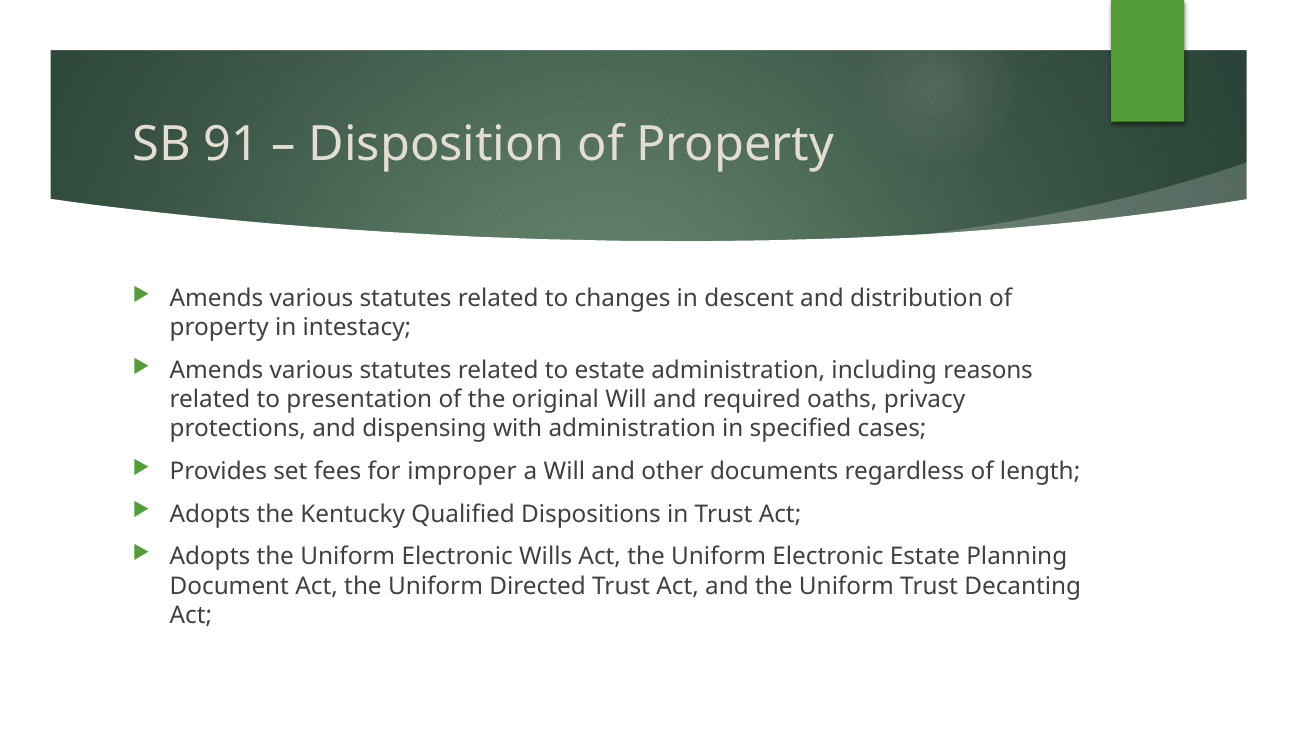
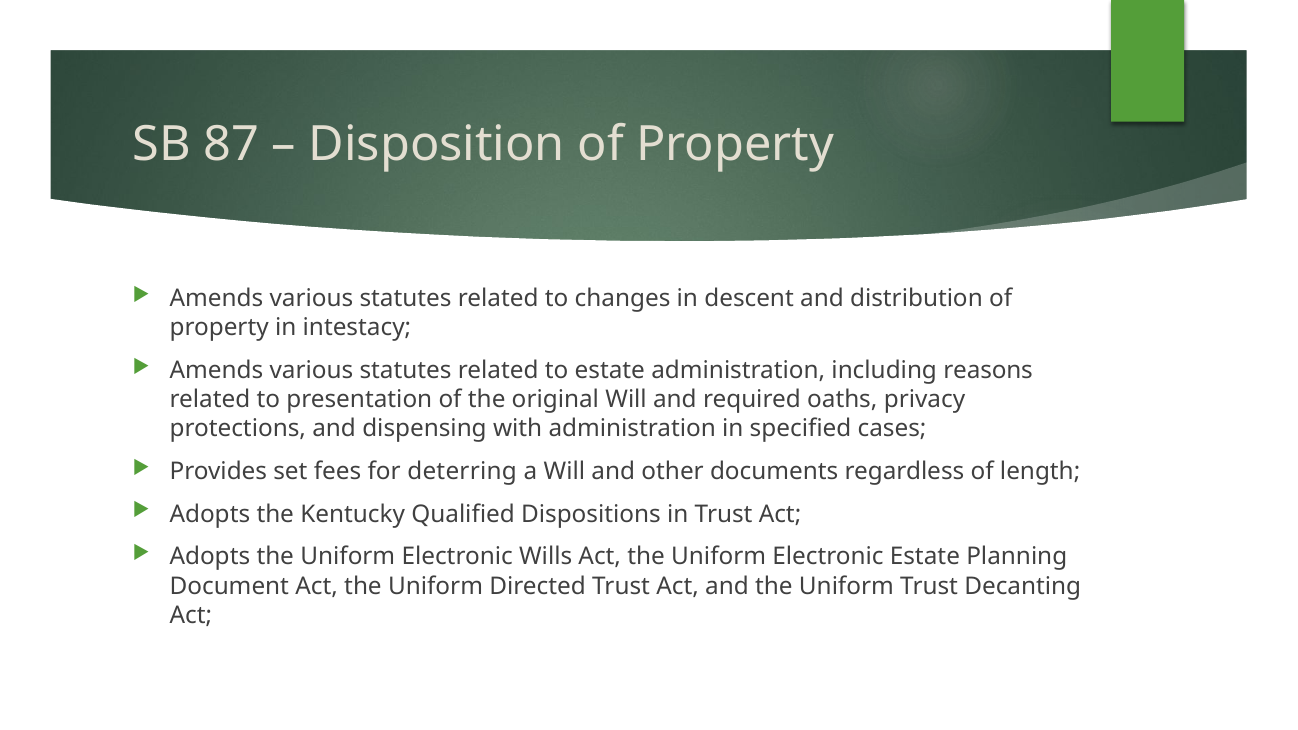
91: 91 -> 87 (231, 145)
improper: improper -> deterring (462, 471)
